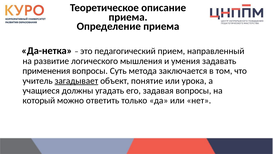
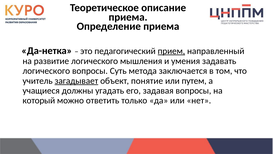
прием underline: none -> present (171, 51)
применения: применения -> логического (46, 71)
урока: урока -> путем (194, 81)
